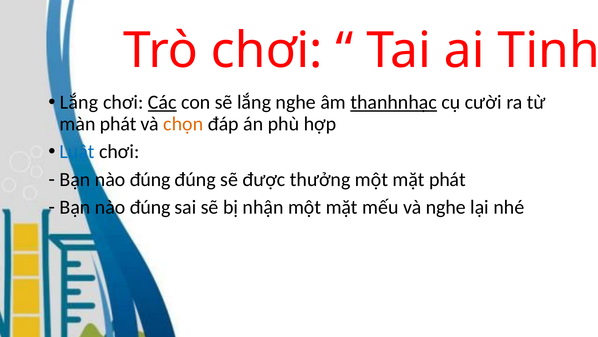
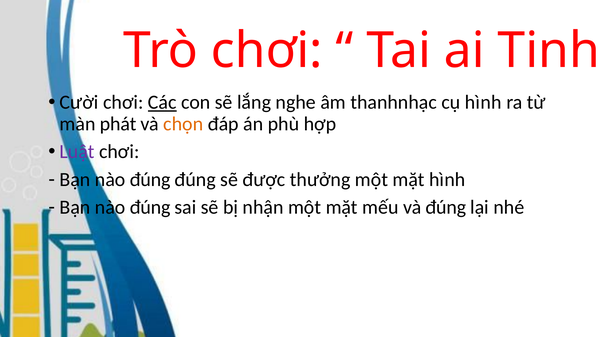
Lắng: Lắng -> Cười (79, 102)
thanhnhạc underline: present -> none (394, 102)
cụ cười: cười -> hình (483, 102)
Luật colour: blue -> purple (77, 151)
mặt phát: phát -> hình (447, 179)
và nghe: nghe -> đúng (446, 207)
